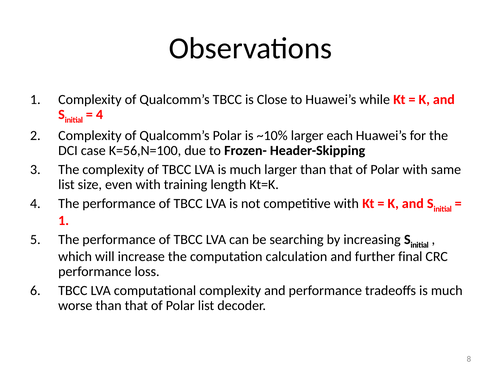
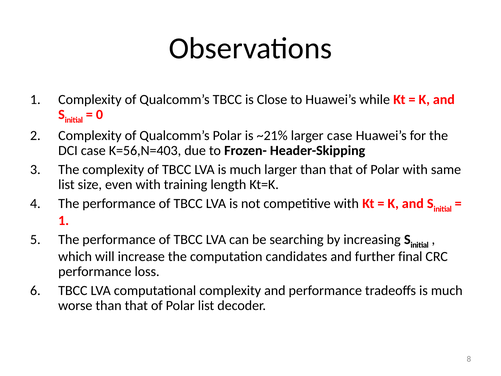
4: 4 -> 0 (99, 115)
~10%: ~10% -> ~21% (272, 135)
larger each: each -> case (340, 135)
K=56,N=100: K=56,N=100 -> K=56,N=403 (145, 150)
calculation: calculation -> candidates (296, 256)
